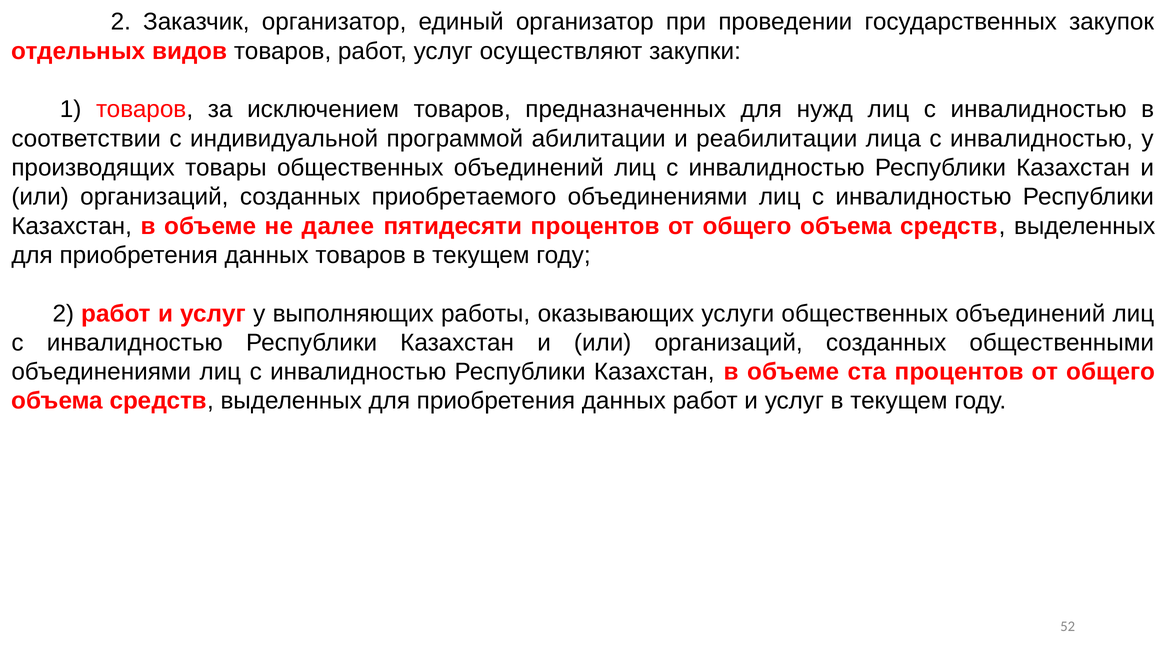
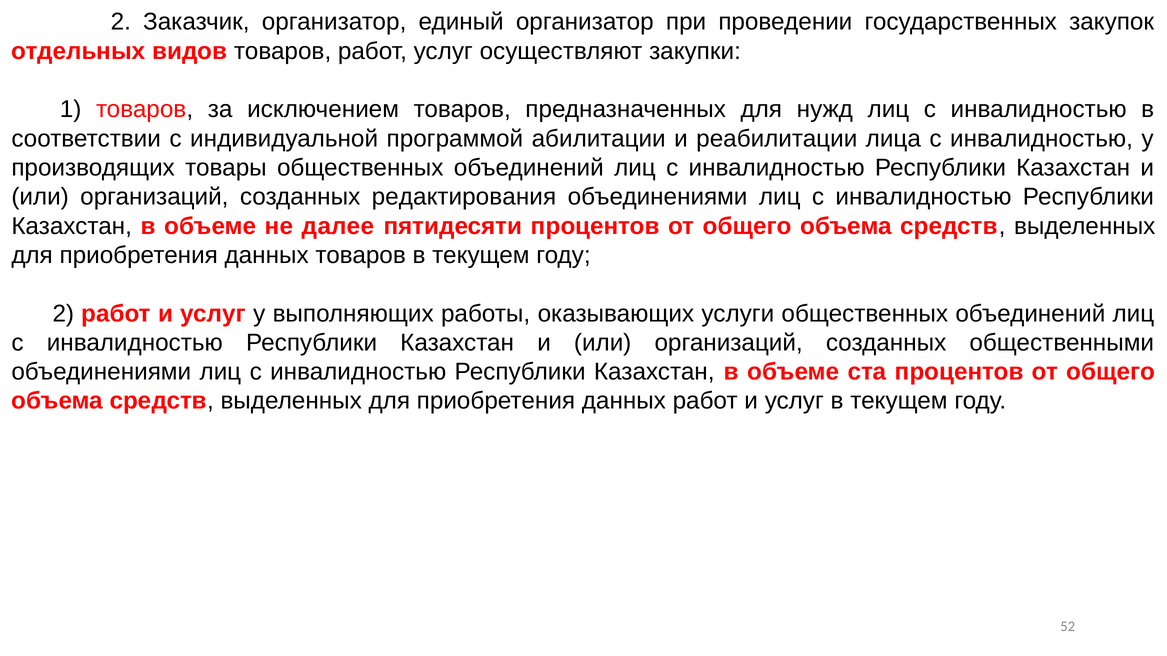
приобретаемого: приобретаемого -> редактирования (464, 197)
